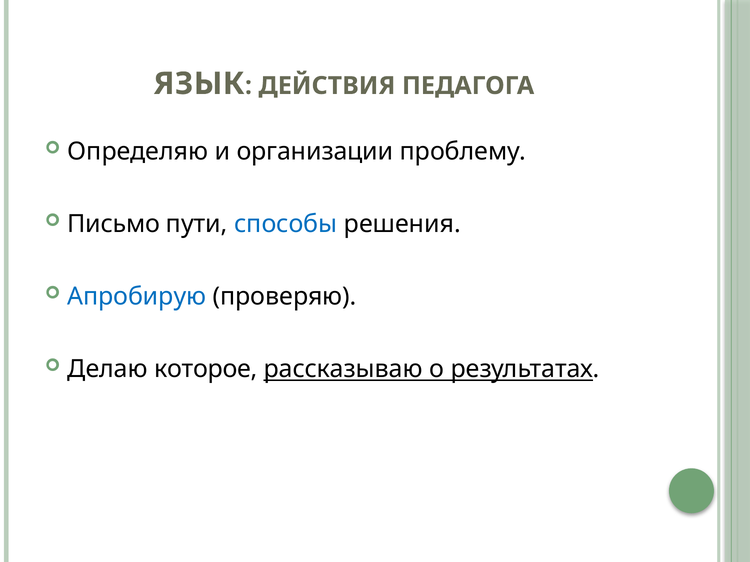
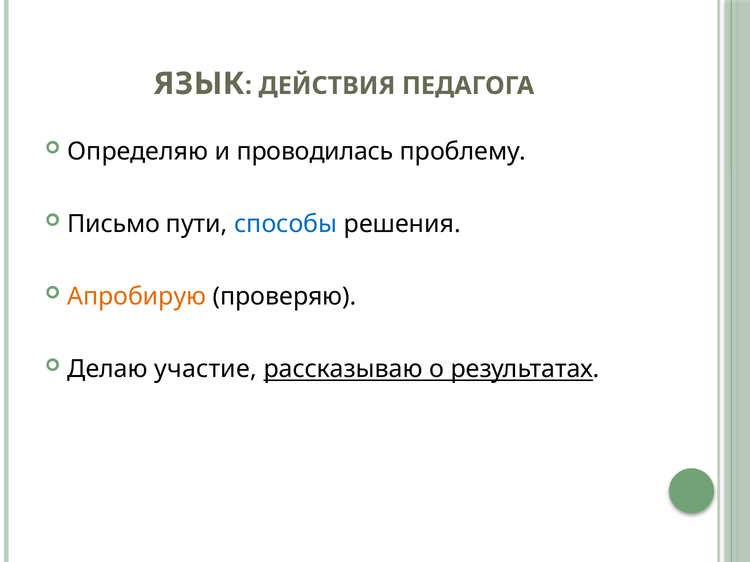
организации: организации -> проводилась (315, 152)
Апробирую colour: blue -> orange (137, 297)
которое: которое -> участие (206, 369)
